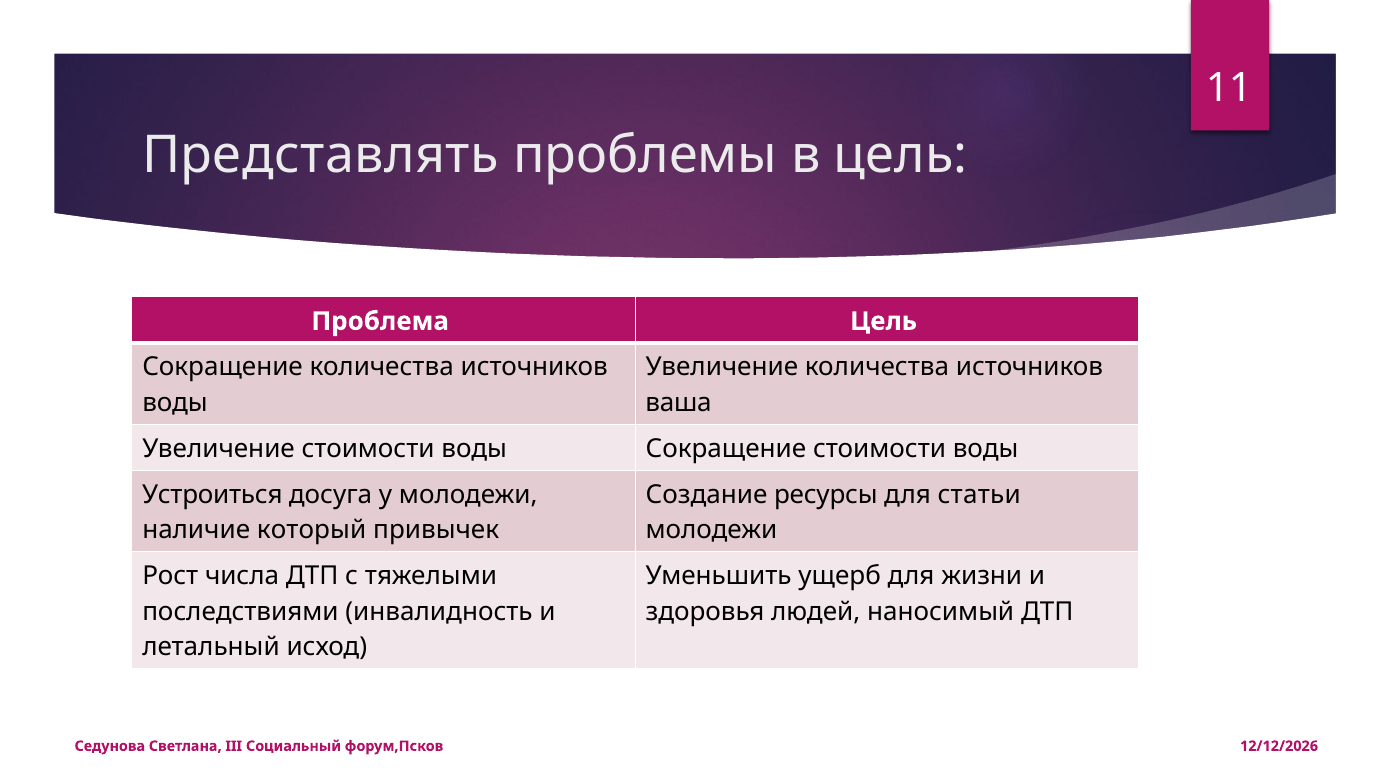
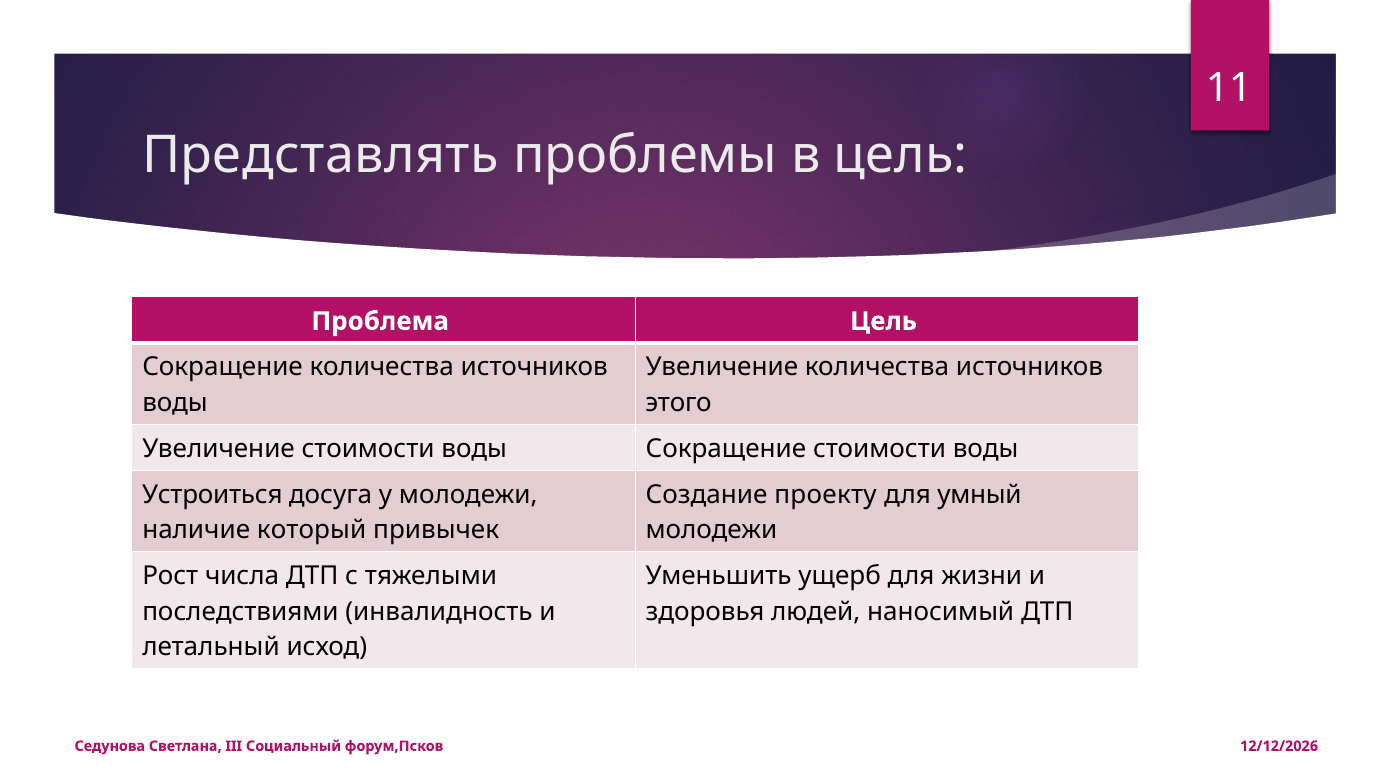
ваша: ваша -> этого (679, 403)
ресурсы: ресурсы -> проекту (826, 495)
статьи: статьи -> умный (979, 495)
